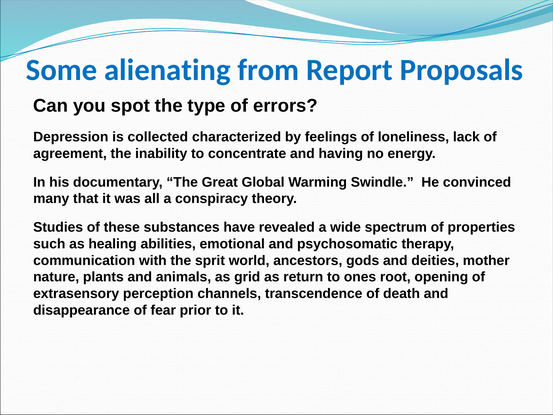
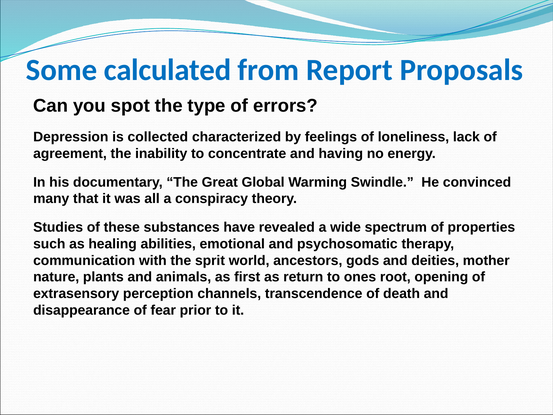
alienating: alienating -> calculated (168, 70)
grid: grid -> first (247, 277)
